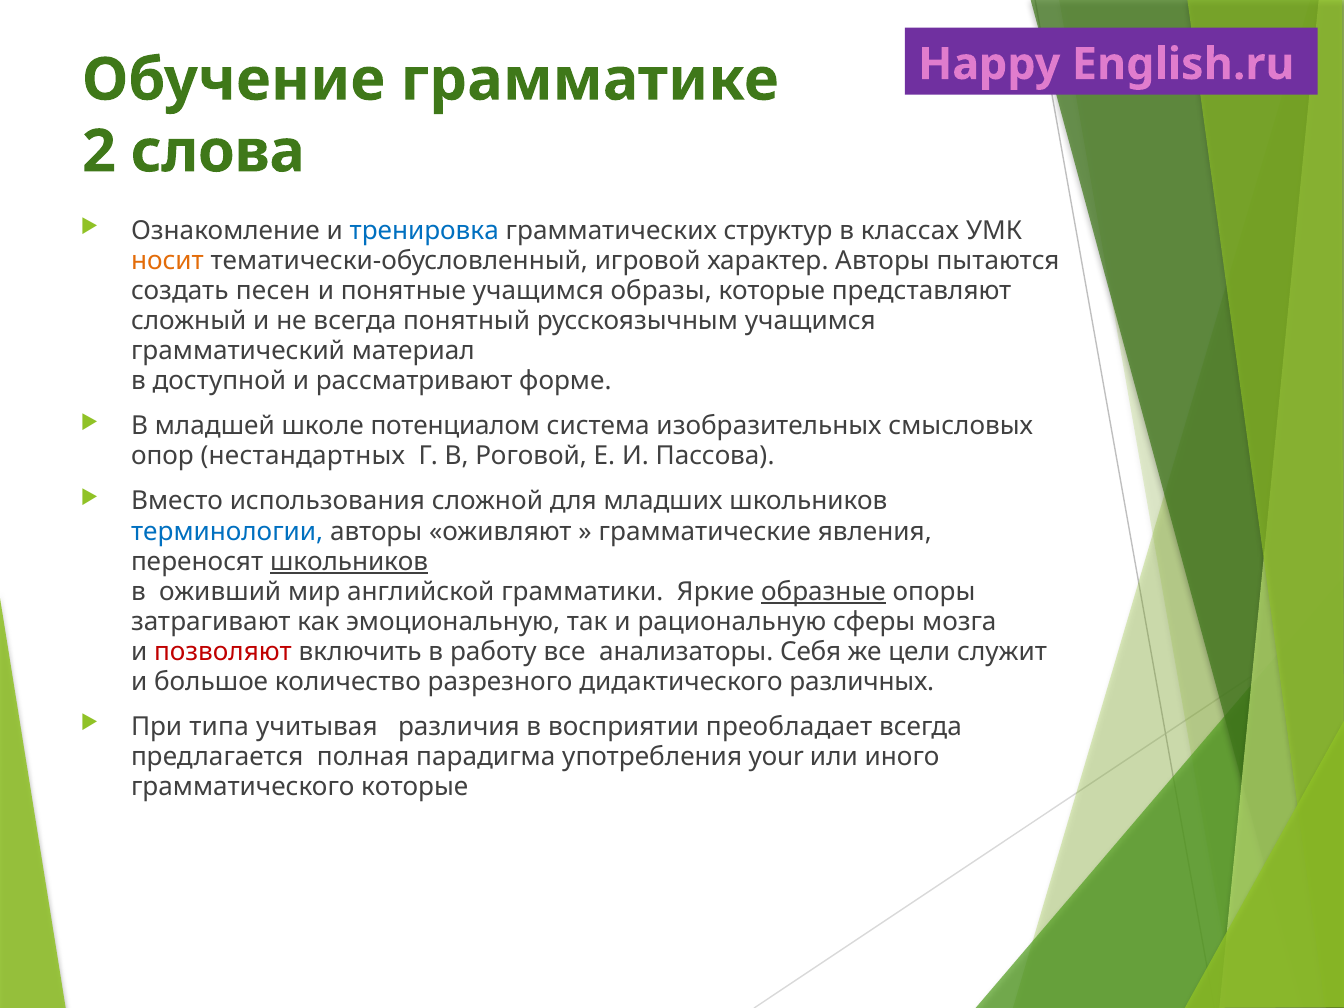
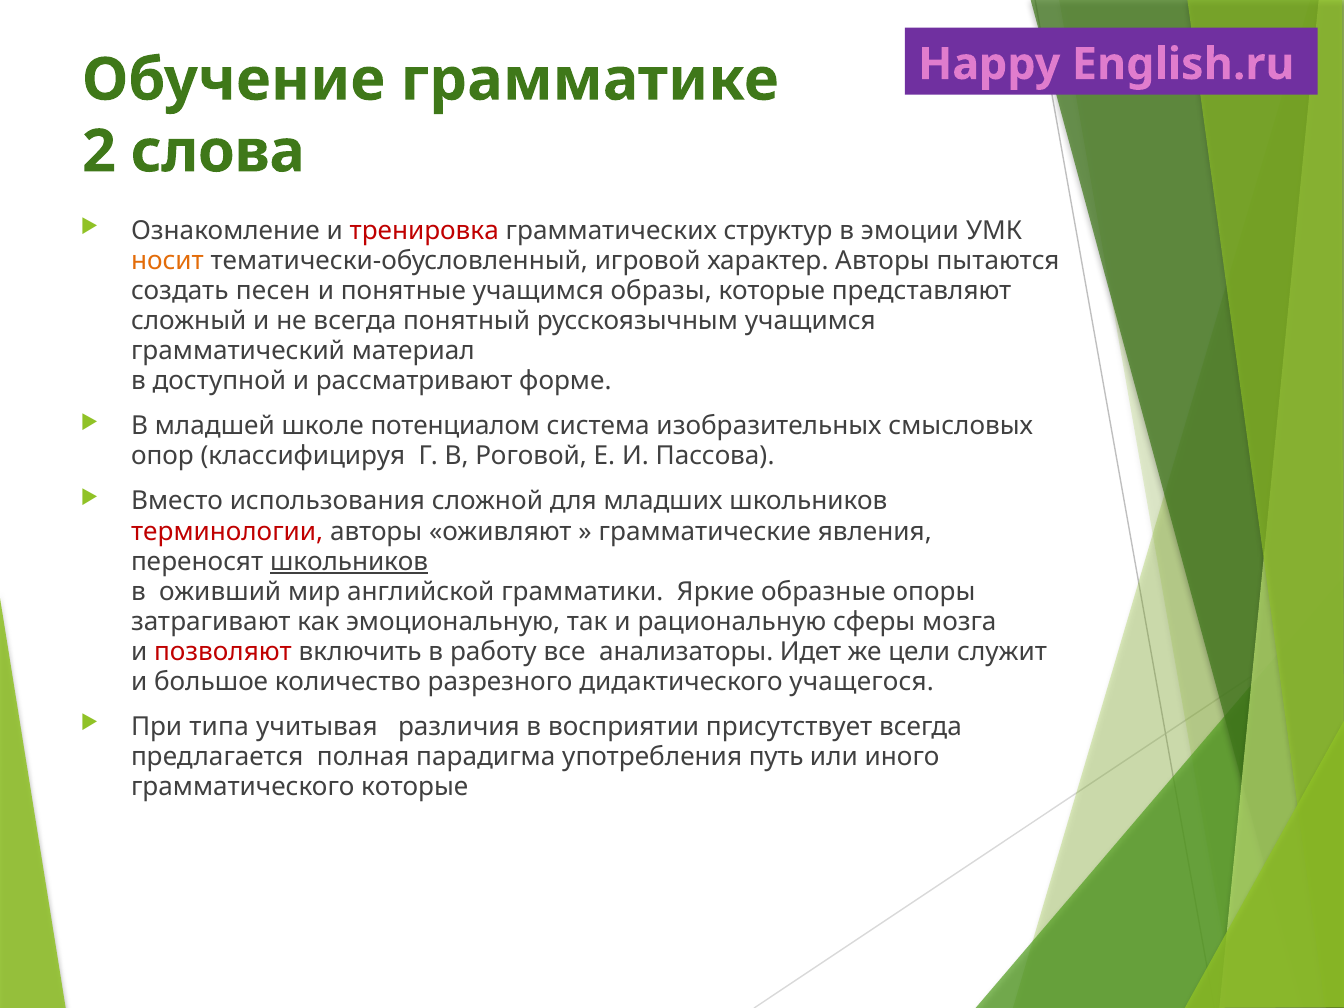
тренировка colour: blue -> red (424, 231)
классах: классах -> эмоции (910, 231)
нестандартных: нестандартных -> классифицируя (303, 456)
терминологии colour: blue -> red (227, 531)
образные underline: present -> none (823, 592)
Себя: Себя -> Идет (811, 652)
различных: различных -> учащегося (862, 682)
преобладает: преобладает -> присутствует (789, 727)
your: your -> путь (776, 757)
